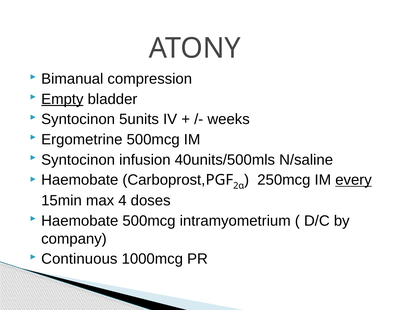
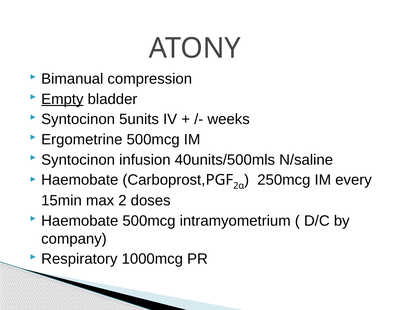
every underline: present -> none (353, 180)
4: 4 -> 2 (122, 201)
Continuous: Continuous -> Respiratory (79, 259)
